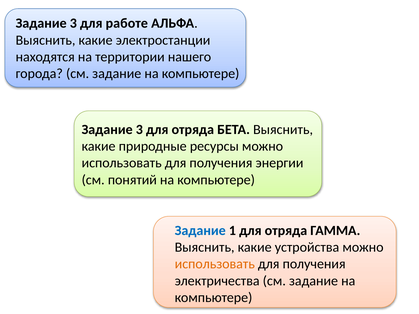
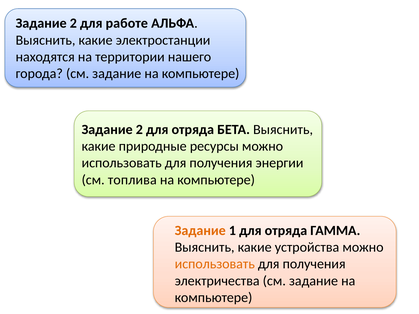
3: 3 -> 2 (73, 23)
3: 3 -> 2 (139, 130)
понятий: понятий -> топлива (132, 180)
Задание colour: blue -> orange (200, 231)
